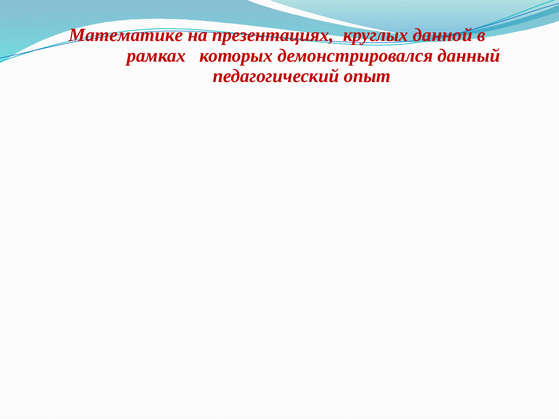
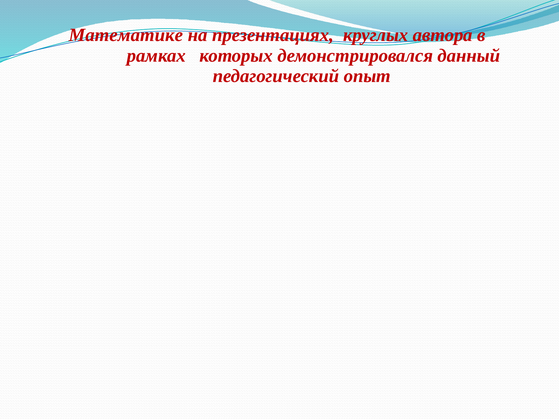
данной: данной -> автора (443, 35)
